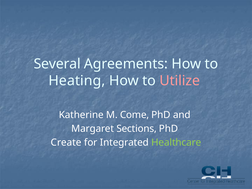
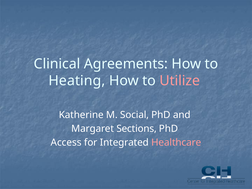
Several: Several -> Clinical (57, 64)
Come: Come -> Social (135, 115)
Create: Create -> Access (66, 142)
Healthcare colour: light green -> pink (176, 142)
